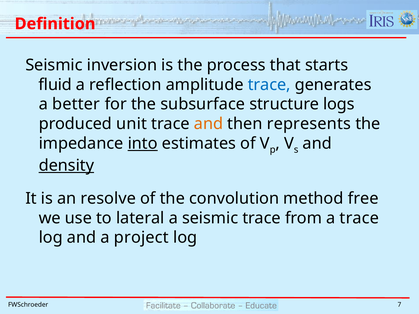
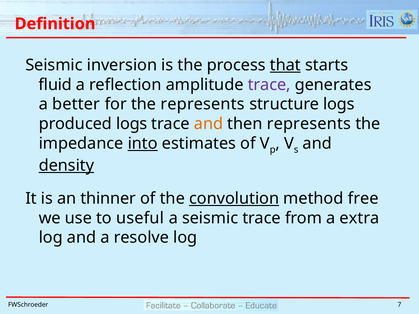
that underline: none -> present (285, 65)
trace colour: blue -> purple (269, 85)
the subsurface: subsurface -> represents (203, 104)
produced unit: unit -> logs (132, 124)
resolve: resolve -> thinner (108, 199)
convolution underline: none -> present (234, 199)
lateral: lateral -> useful (140, 218)
a trace: trace -> extra (359, 218)
project: project -> resolve (141, 238)
